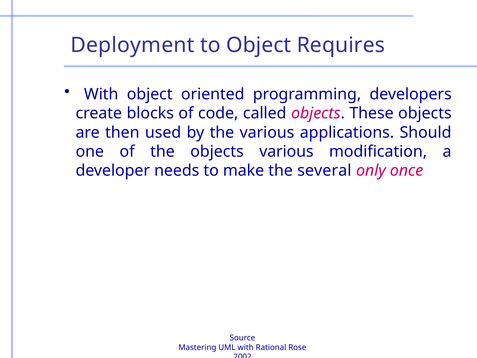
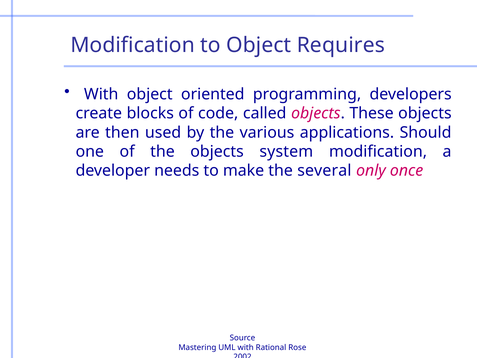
Deployment: Deployment -> Modification (133, 45)
objects various: various -> system (286, 151)
